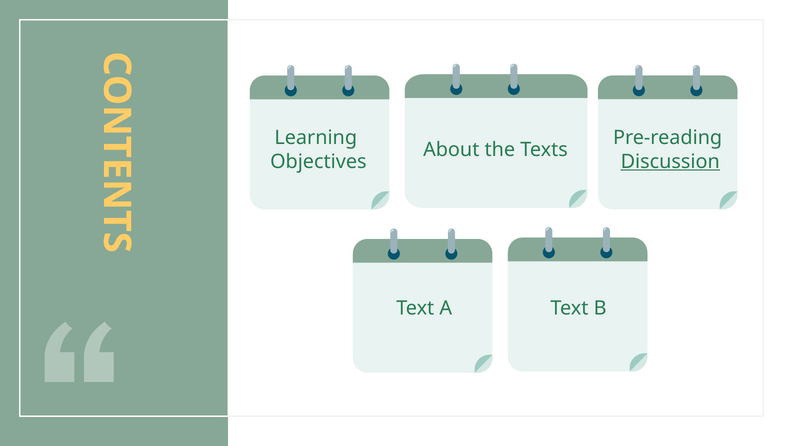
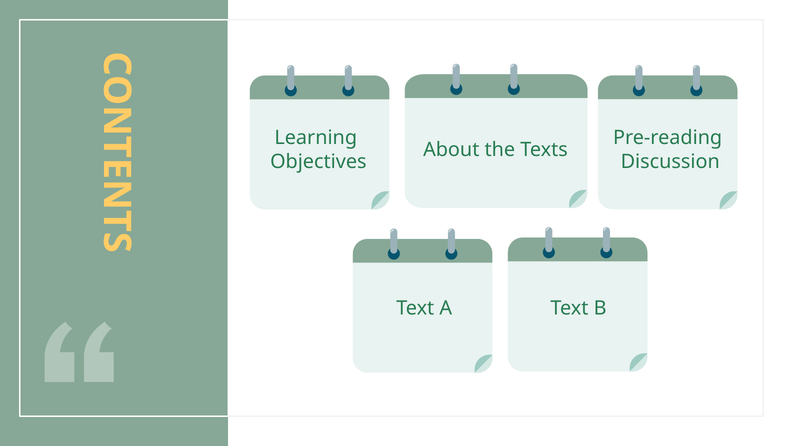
Discussion underline: present -> none (670, 162)
